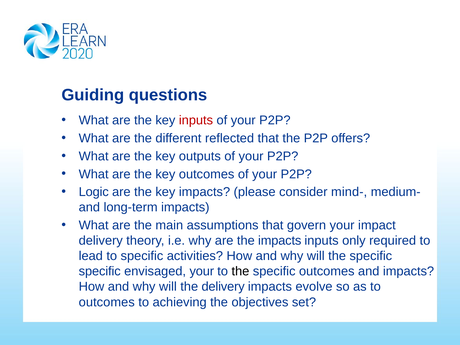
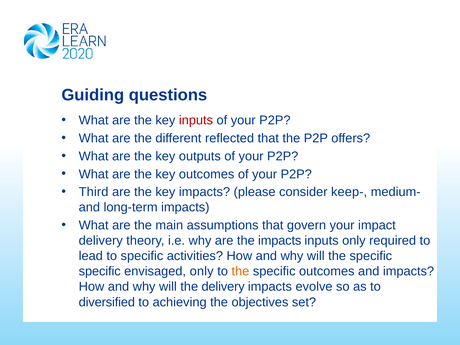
Logic: Logic -> Third (94, 192)
mind-: mind- -> keep- (349, 192)
envisaged your: your -> only (202, 271)
the colour: black -> orange (240, 271)
outcomes: outcomes -> diversified (107, 302)
